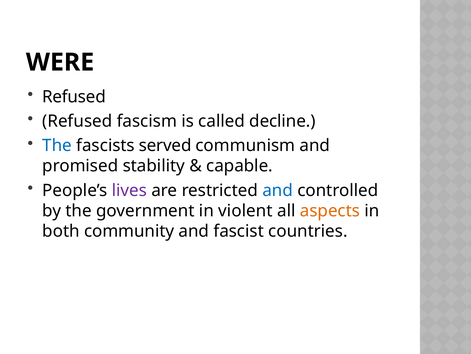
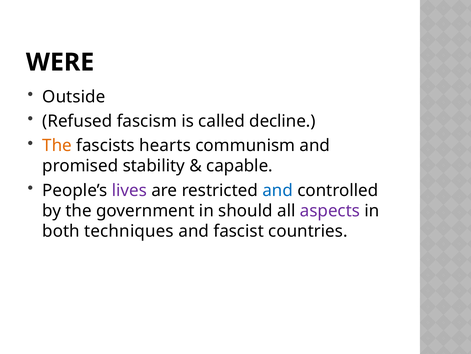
Refused: Refused -> Outside (74, 97)
The colour: blue -> orange (57, 145)
served: served -> hearts (165, 145)
violent: violent -> should (245, 210)
aspects colour: orange -> purple (330, 210)
community: community -> techniques (129, 231)
